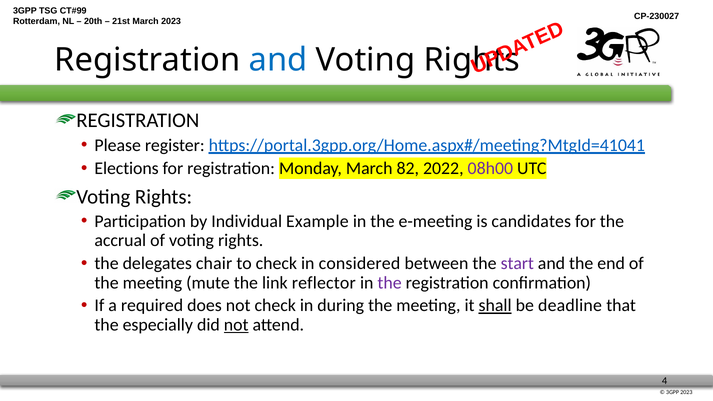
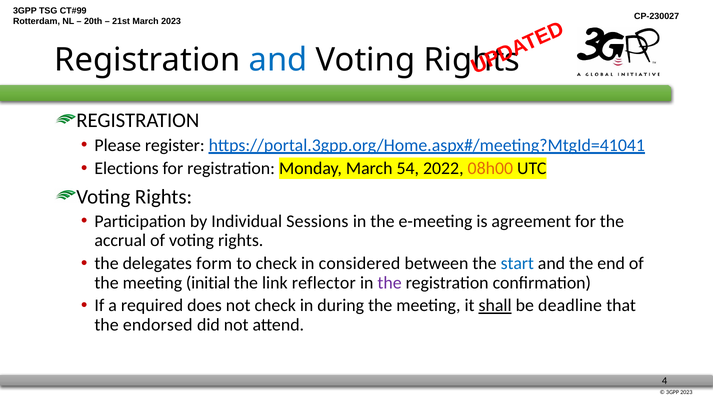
82: 82 -> 54 (408, 168)
08h00 colour: purple -> orange (490, 168)
Example: Example -> Sessions (317, 221)
candidates: candidates -> agreement (531, 221)
chair: chair -> form (214, 263)
start colour: purple -> blue (517, 263)
mute: mute -> initial (208, 283)
especially: especially -> endorsed (158, 325)
not underline: present -> none (236, 325)
